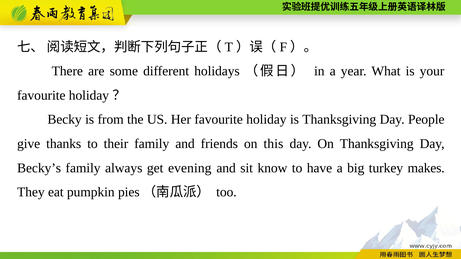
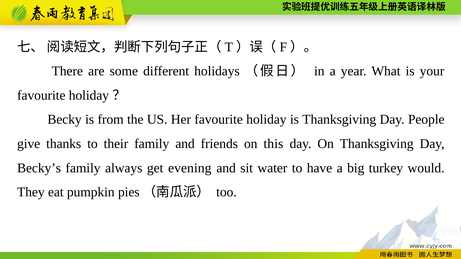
know: know -> water (272, 168)
makes: makes -> would (426, 168)
